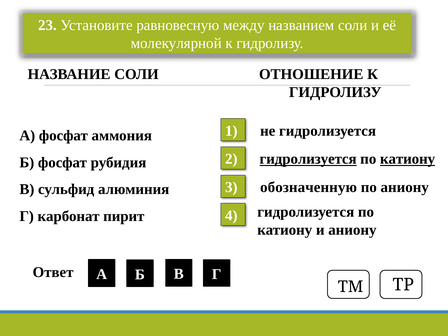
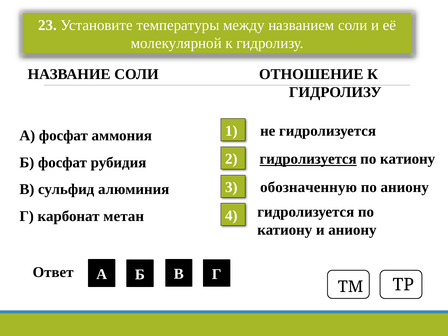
равновесную: равновесную -> температуры (178, 25)
катиону underline: present -> none (408, 159)
пирит: пирит -> метан (124, 216)
